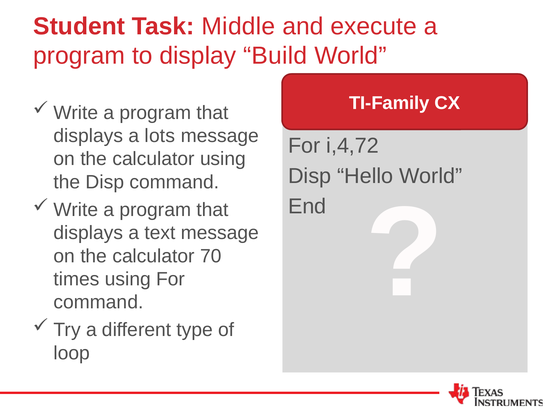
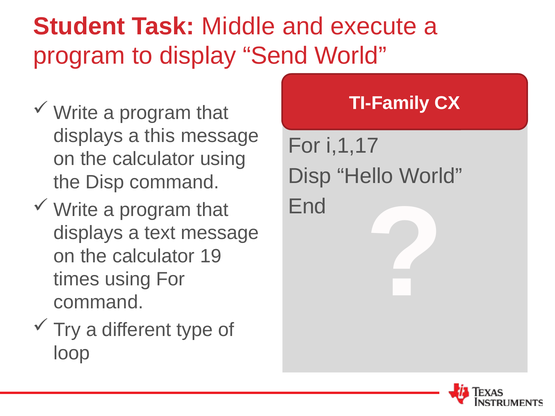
Build: Build -> Send (275, 56)
lots: lots -> this (160, 136)
i,4,72: i,4,72 -> i,1,17 (353, 146)
70: 70 -> 19 (211, 256)
